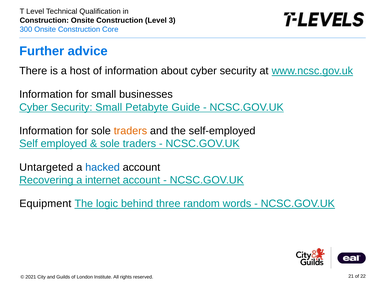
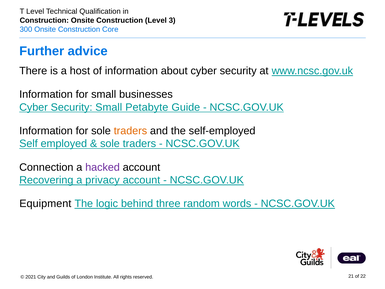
Untargeted: Untargeted -> Connection (46, 167)
hacked colour: blue -> purple (103, 167)
internet: internet -> privacy (102, 180)
